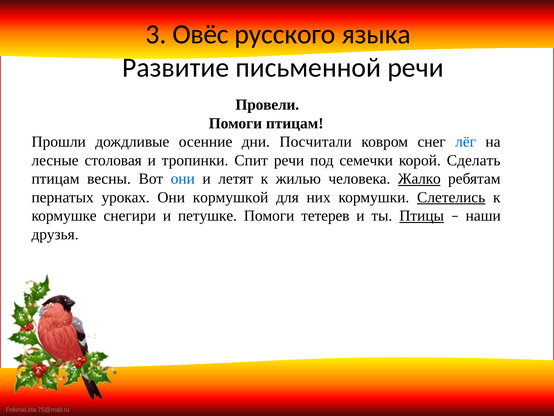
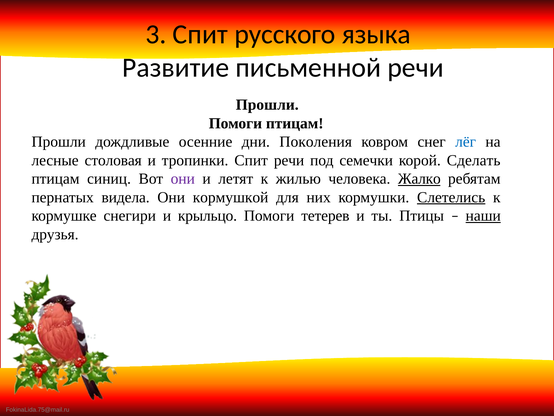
3 Овёс: Овёс -> Спит (200, 34)
Провели: Провели -> Прошли (267, 105)
Посчитали: Посчитали -> Поколения (316, 142)
весны: весны -> синиц (109, 179)
они colour: blue -> purple (183, 179)
уроках: уроках -> видела (126, 197)
петушке: петушке -> крыльцо (208, 216)
Птицы underline: present -> none (422, 216)
наши underline: none -> present (483, 216)
